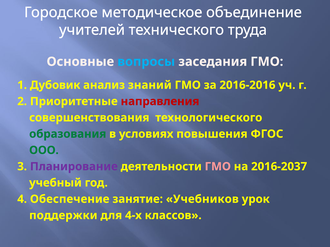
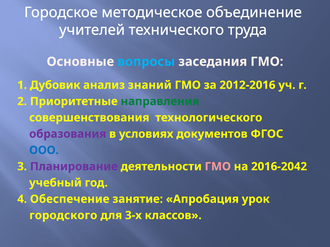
2016-2016: 2016-2016 -> 2012-2016 (247, 85)
направления colour: red -> green (160, 102)
образования colour: green -> purple (68, 134)
повышения: повышения -> документов (212, 134)
ООО colour: green -> blue (44, 151)
2016-2037: 2016-2037 -> 2016-2042 (279, 167)
Учебников: Учебников -> Апробация (202, 199)
поддержки: поддержки -> городского (63, 216)
4-х: 4-х -> 3-х (133, 216)
